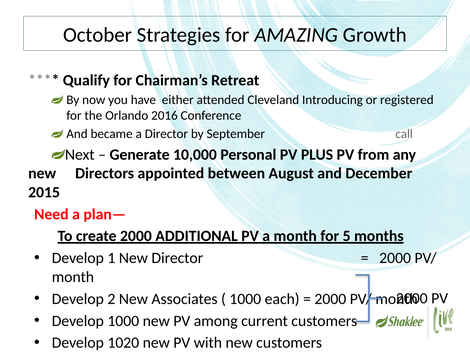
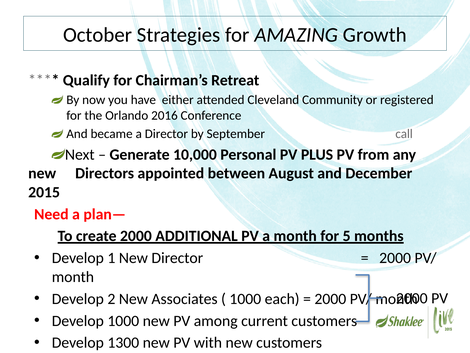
Introducing: Introducing -> Community (333, 100)
1020: 1020 -> 1300 (123, 342)
